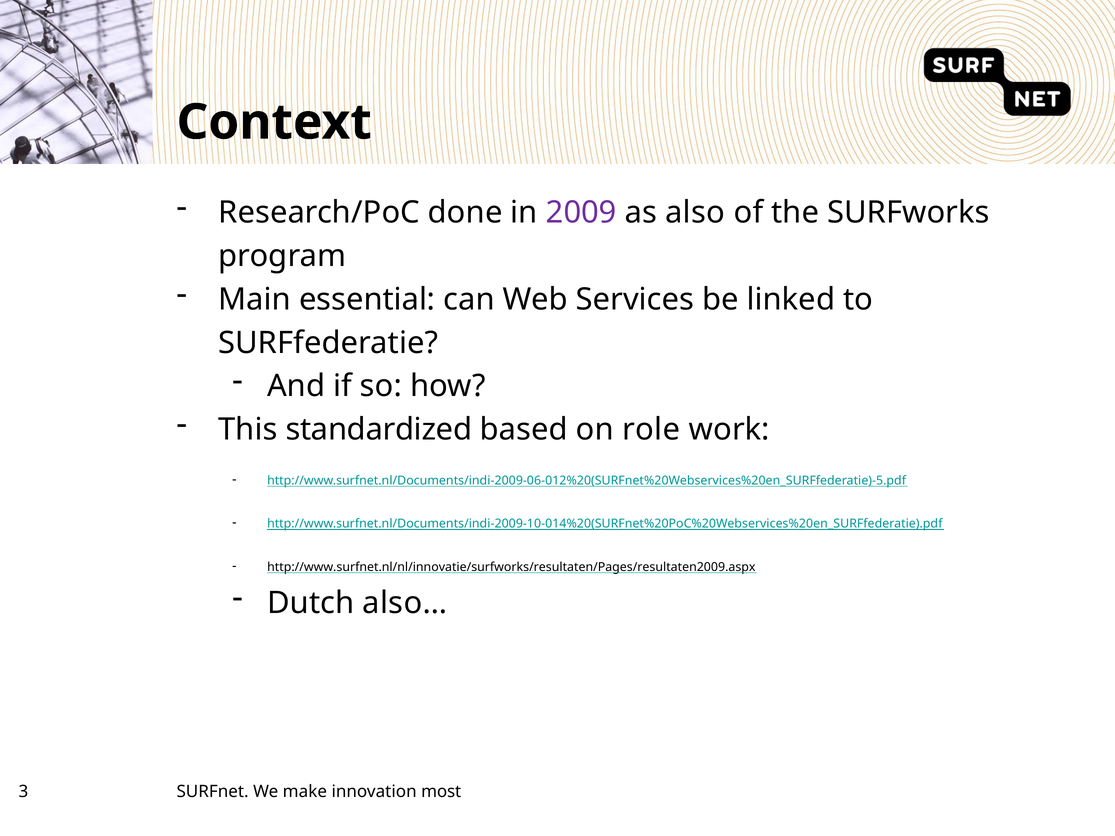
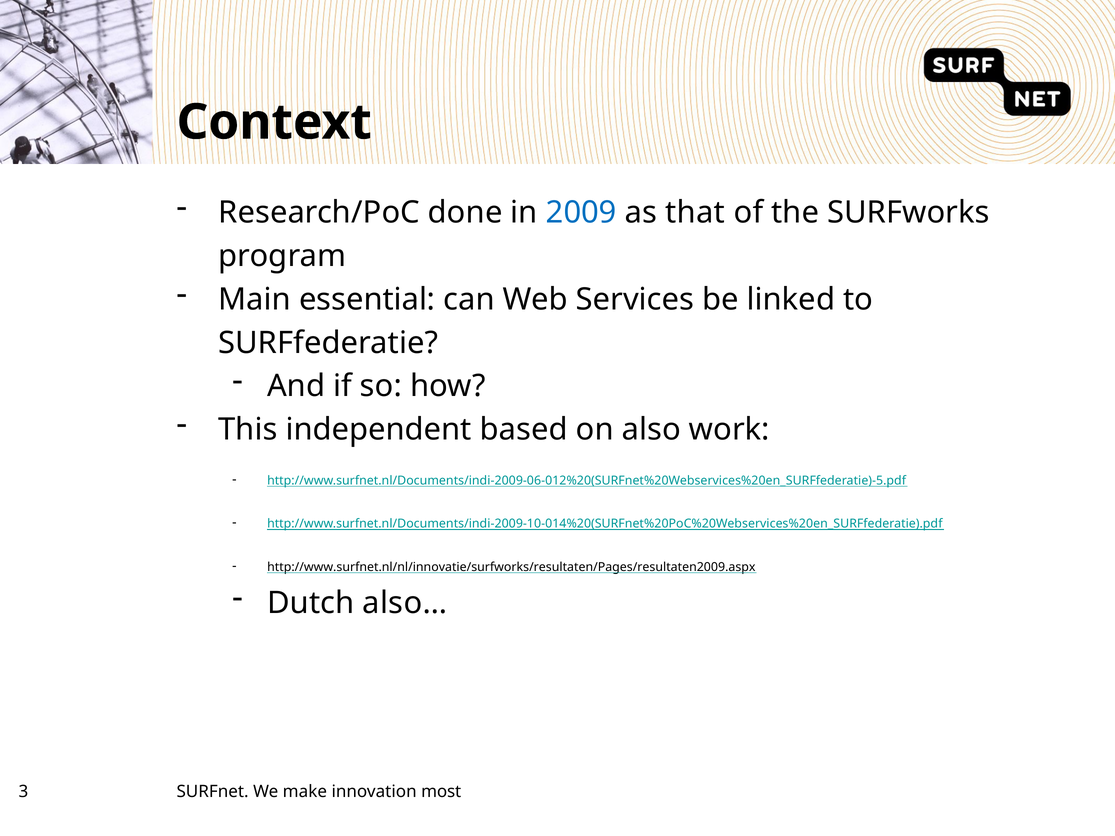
2009 colour: purple -> blue (581, 213)
also: also -> that (695, 213)
standardized: standardized -> independent (379, 430)
role: role -> also (651, 430)
